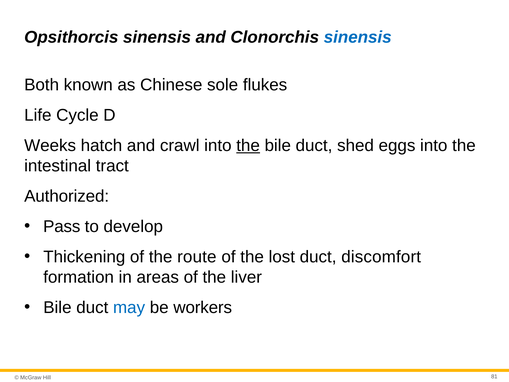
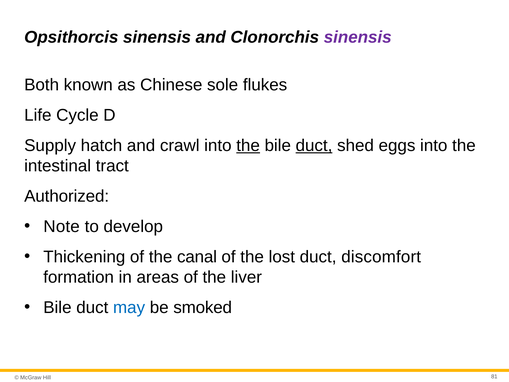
sinensis colour: blue -> purple (358, 37)
Weeks: Weeks -> Supply (50, 145)
duct underline: none -> present (314, 145)
Pass: Pass -> Note (62, 226)
route: route -> canal (197, 257)
workers: workers -> smoked (203, 307)
